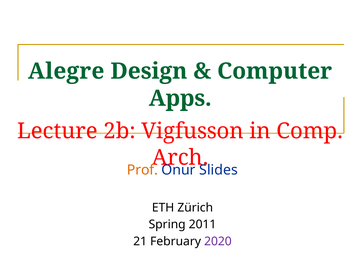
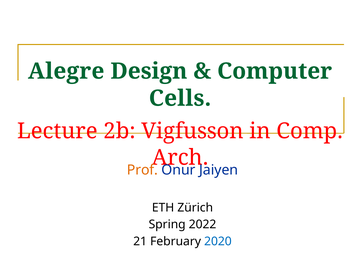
Apps: Apps -> Cells (180, 98)
Slides: Slides -> Jaiyen (219, 170)
2011: 2011 -> 2022 (203, 225)
2020 colour: purple -> blue (218, 242)
